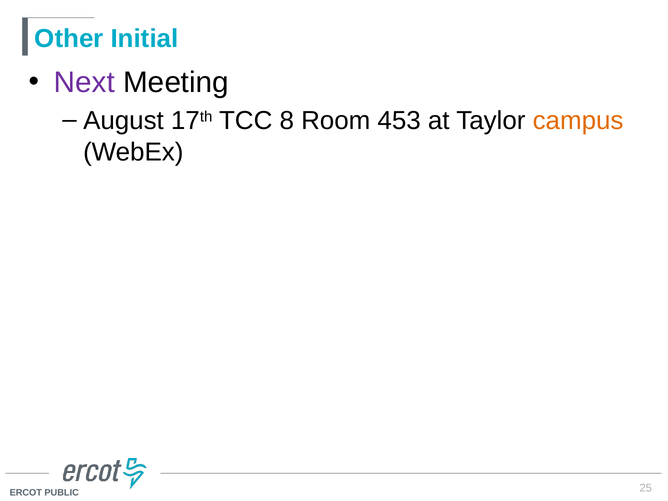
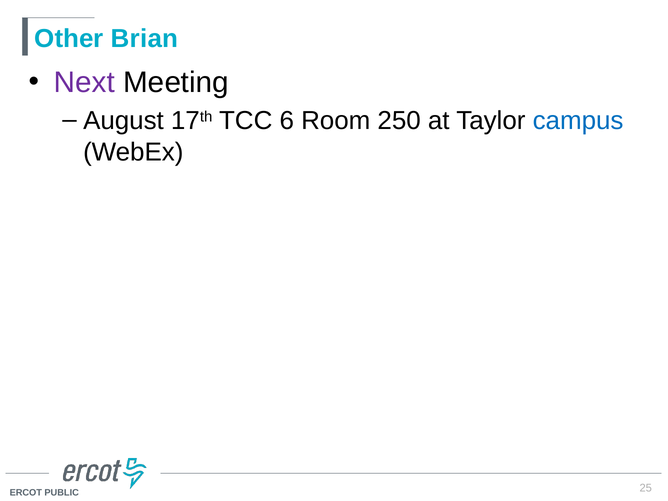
Initial: Initial -> Brian (144, 39)
8: 8 -> 6 (287, 121)
453: 453 -> 250 (399, 121)
campus colour: orange -> blue (578, 121)
